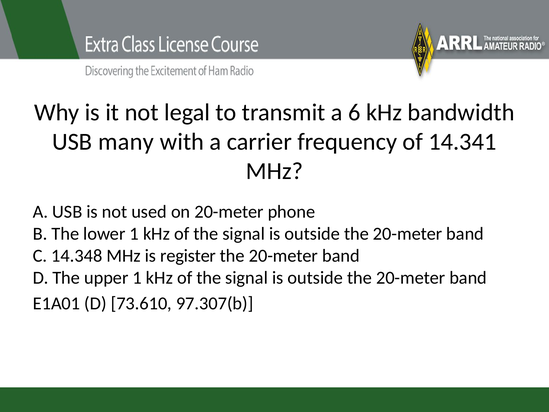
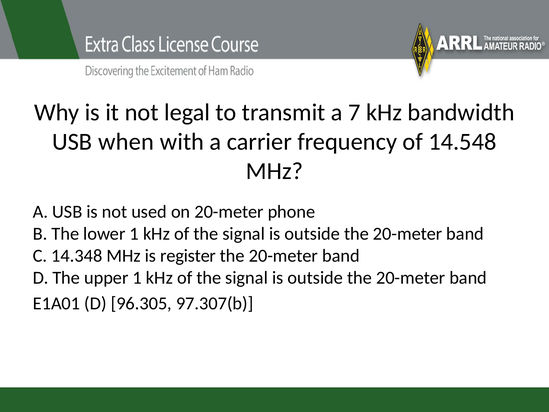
6: 6 -> 7 (354, 112)
many: many -> when (126, 142)
14.341: 14.341 -> 14.548 (462, 142)
73.610: 73.610 -> 96.305 (141, 303)
